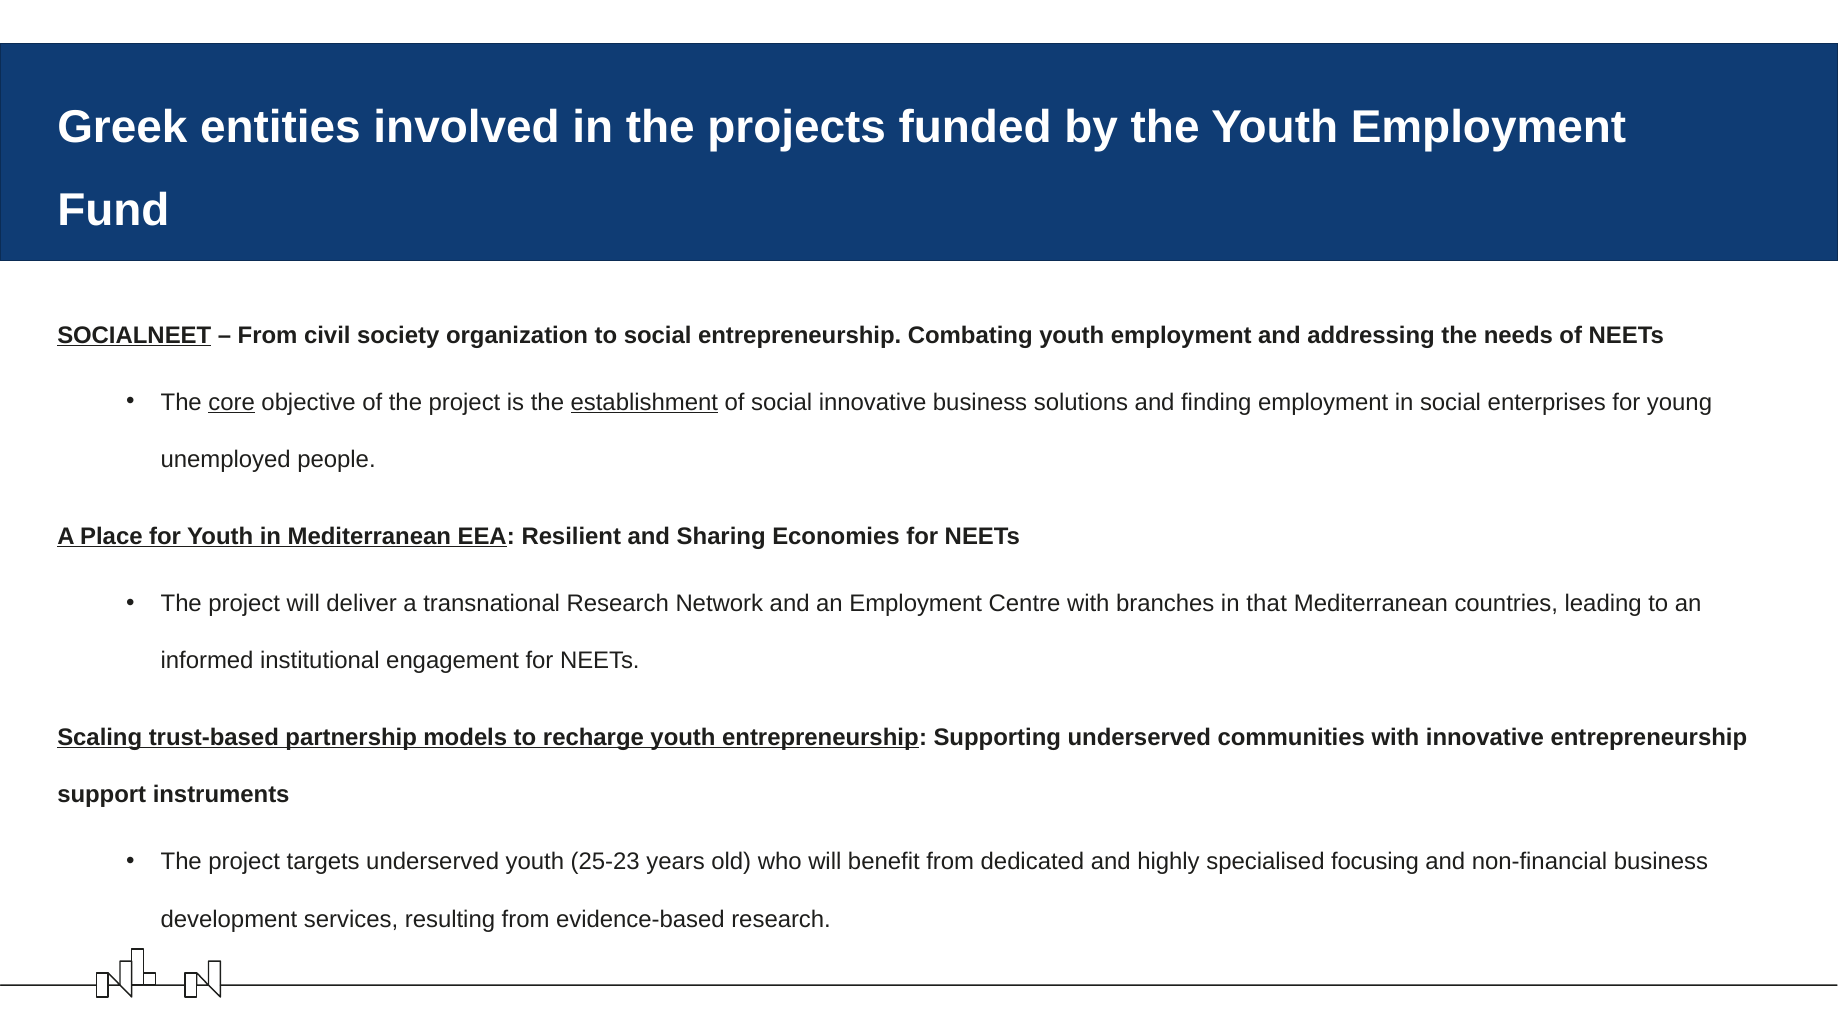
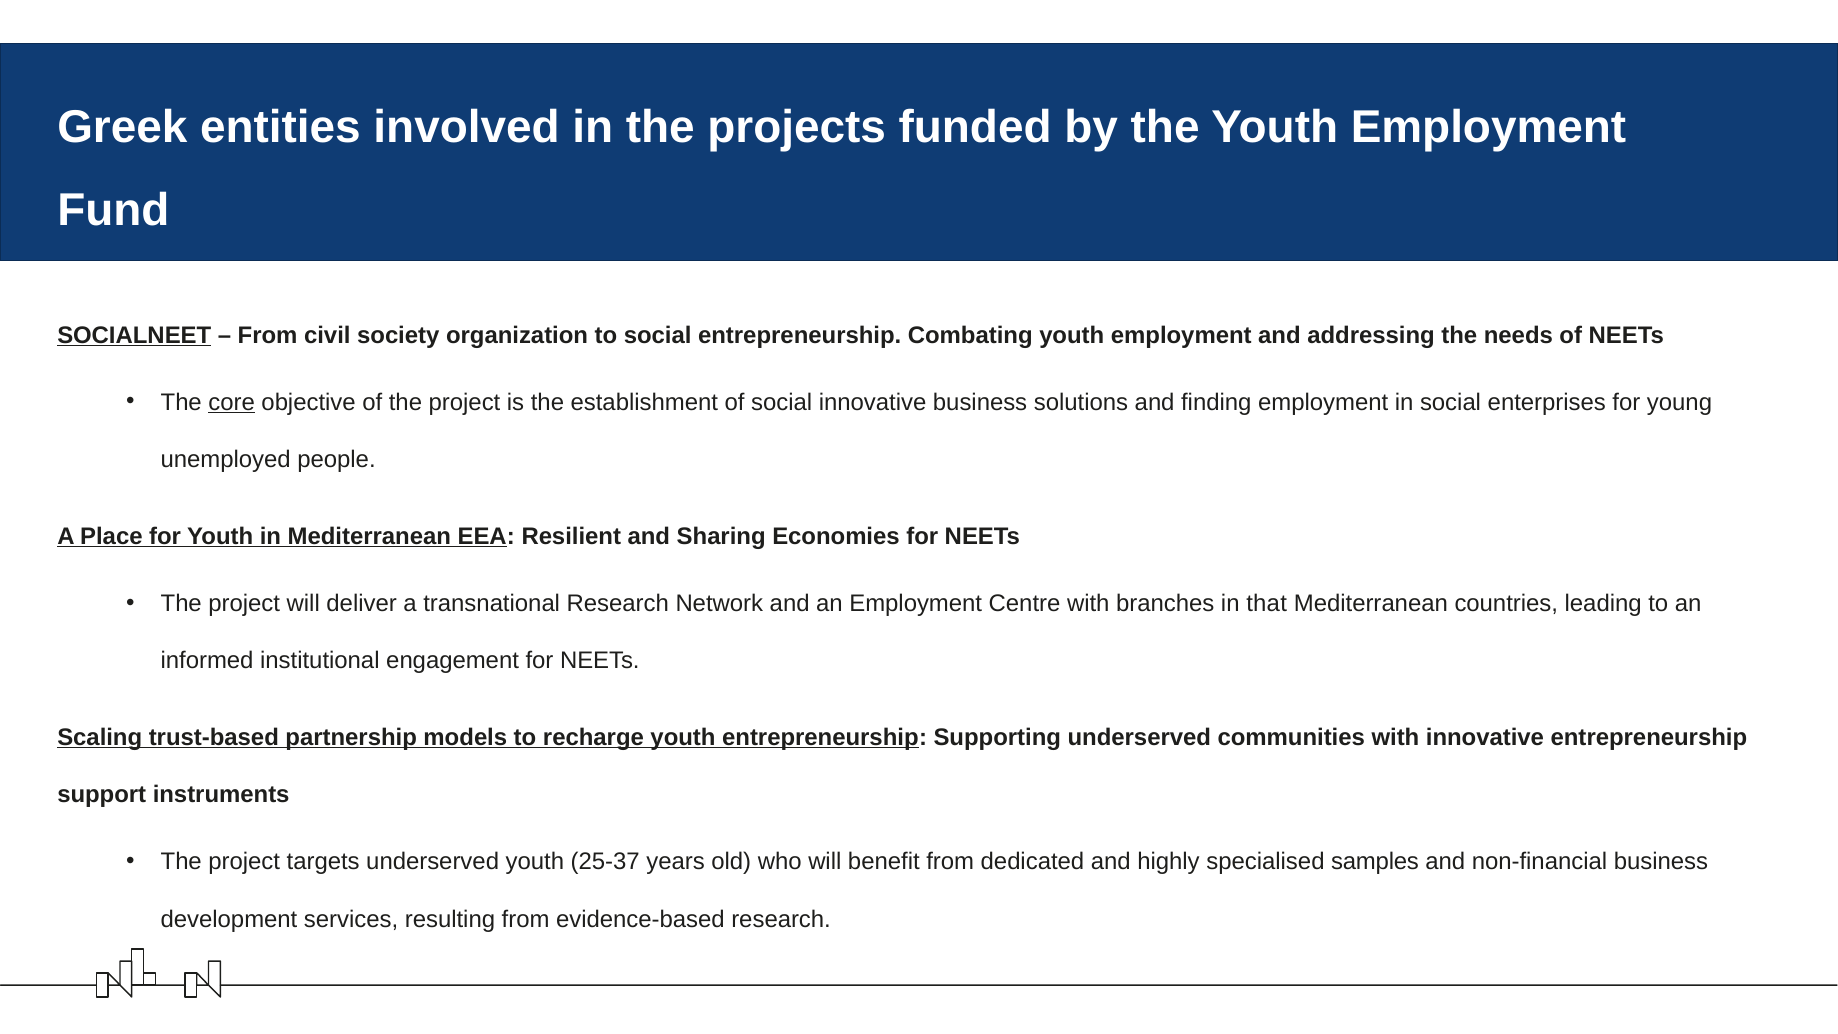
establishment underline: present -> none (644, 402)
25-23: 25-23 -> 25-37 (605, 862)
focusing: focusing -> samples (1375, 862)
